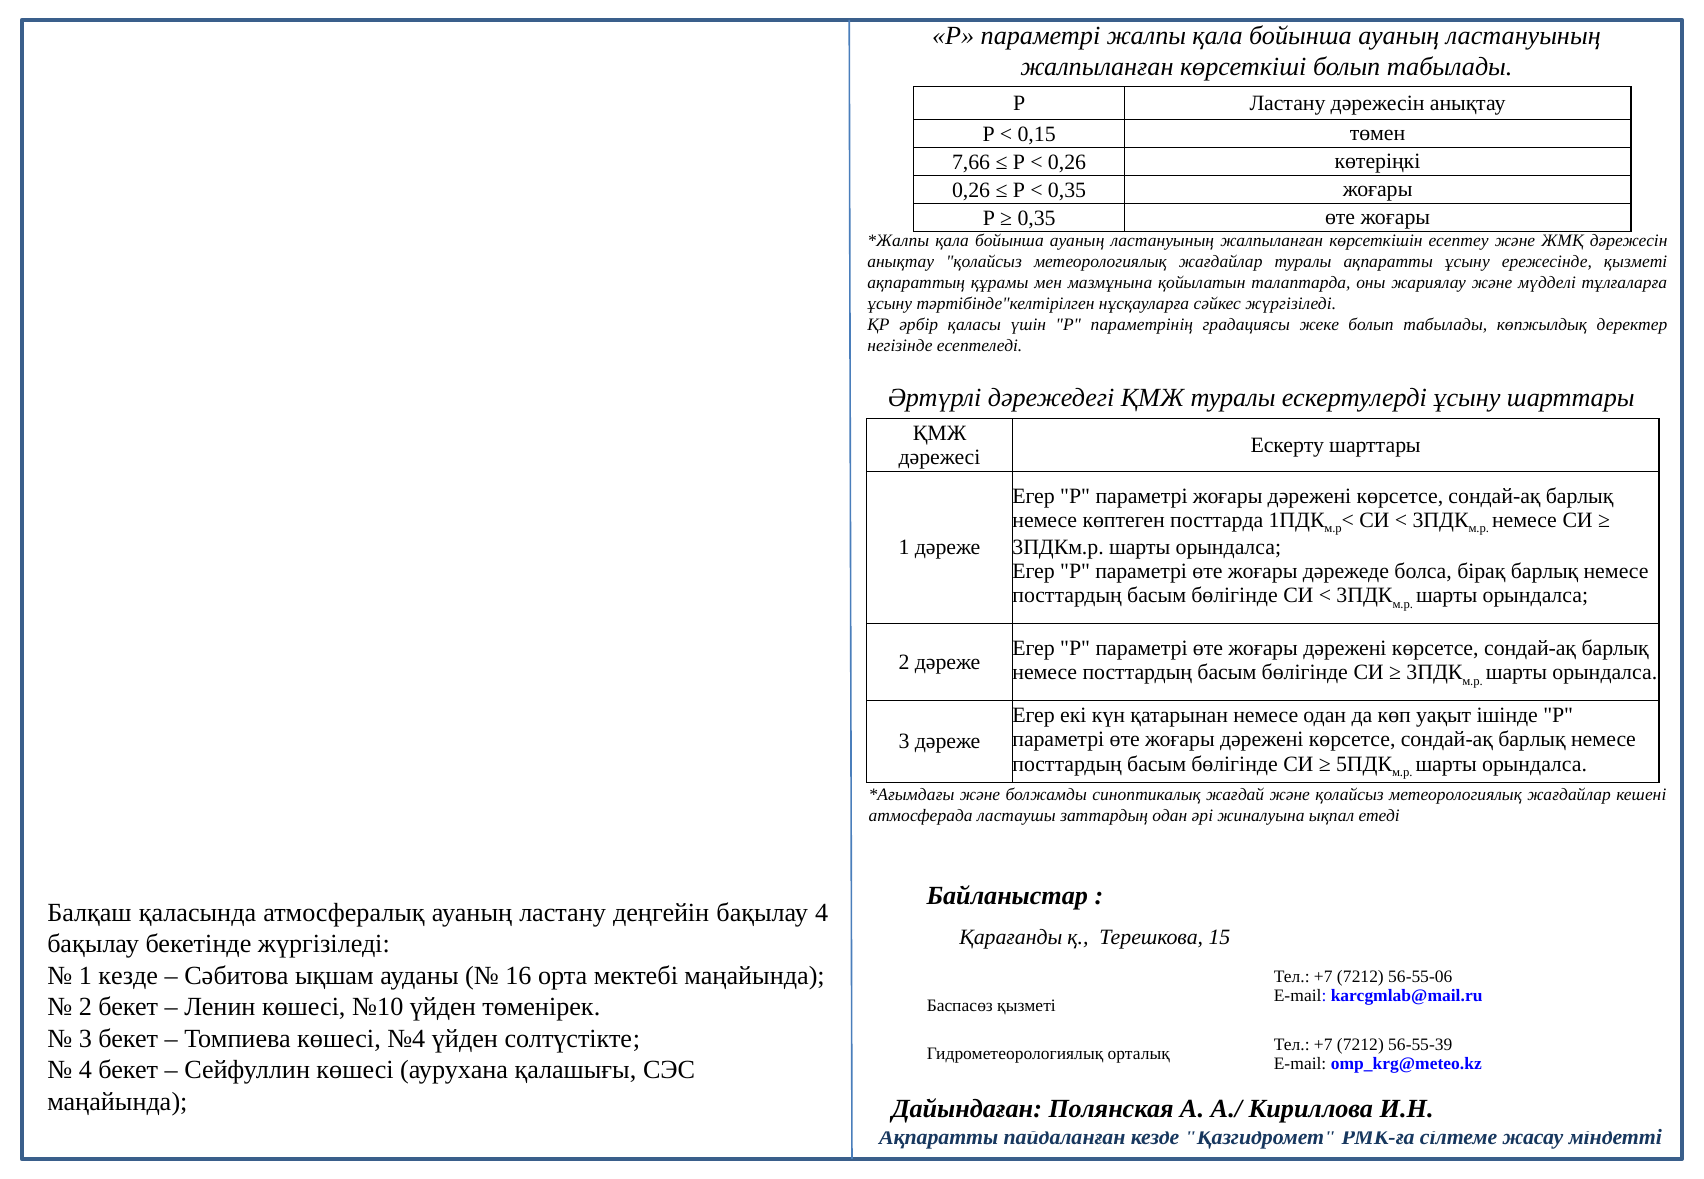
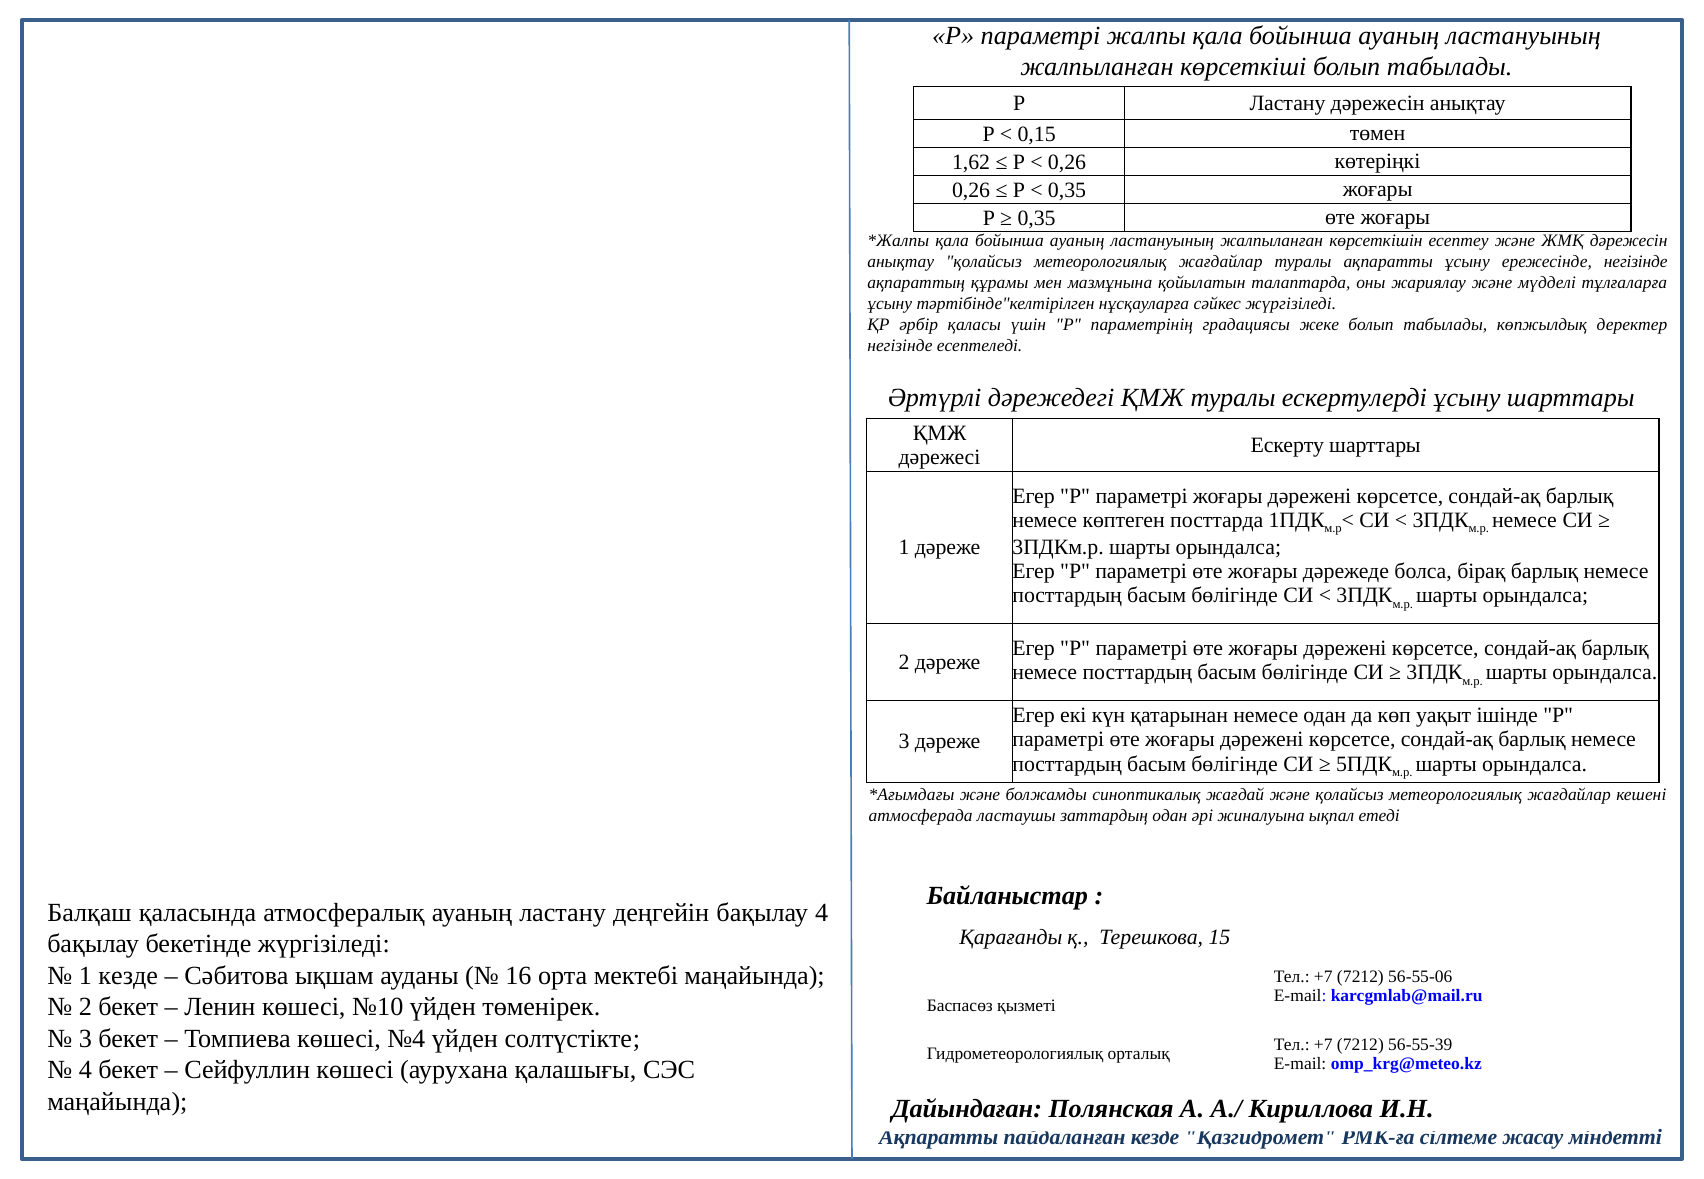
7,66: 7,66 -> 1,62 (971, 163)
ережесінде қызметі: қызметі -> негізінде (1636, 262)
